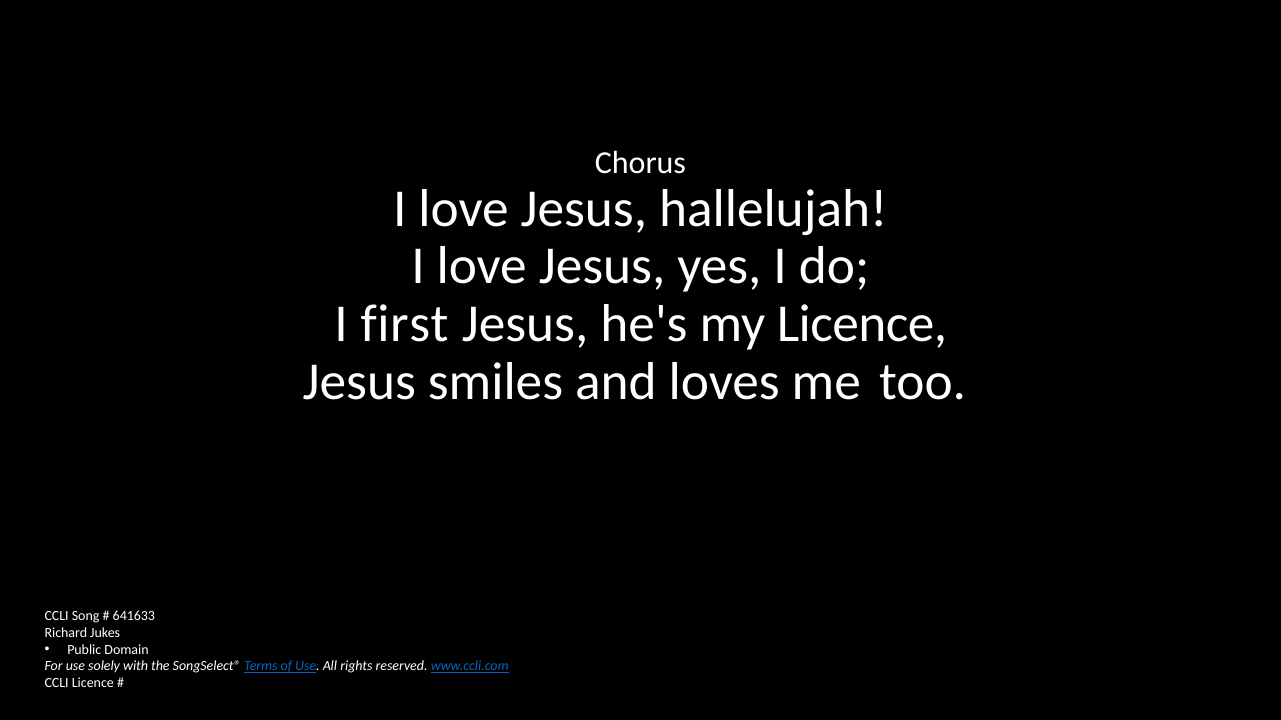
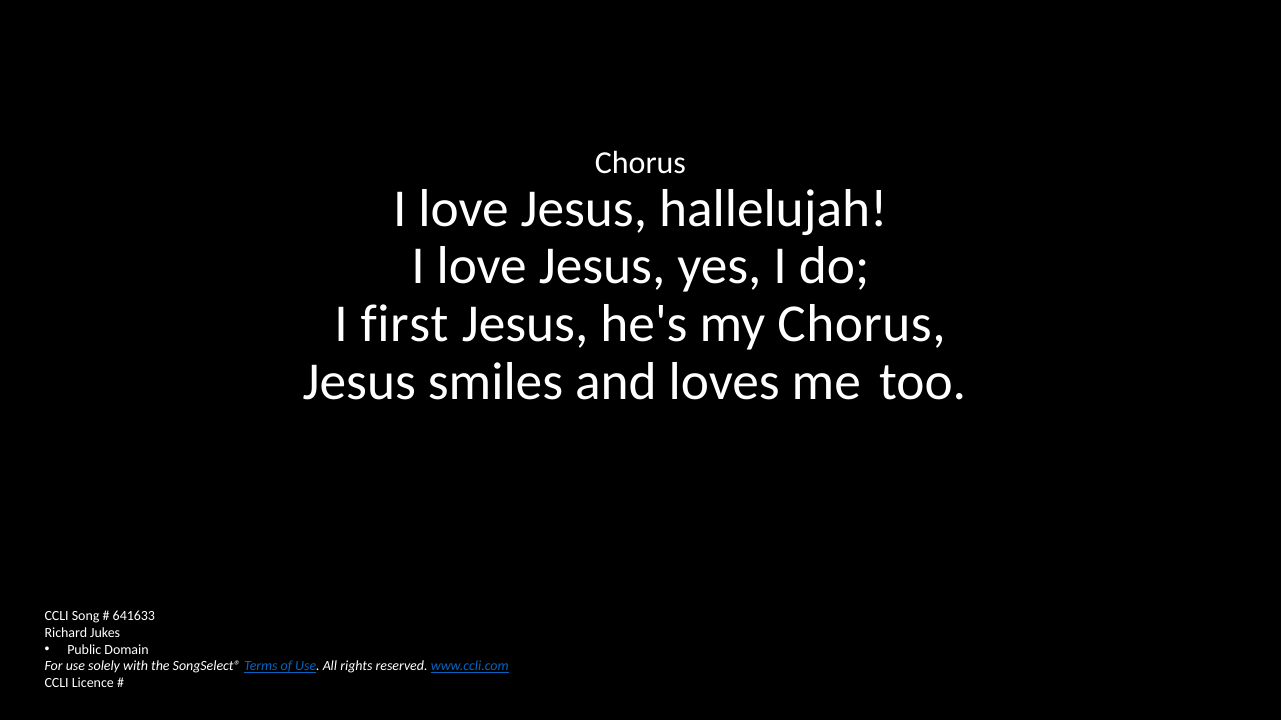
my Licence: Licence -> Chorus (861, 324)
